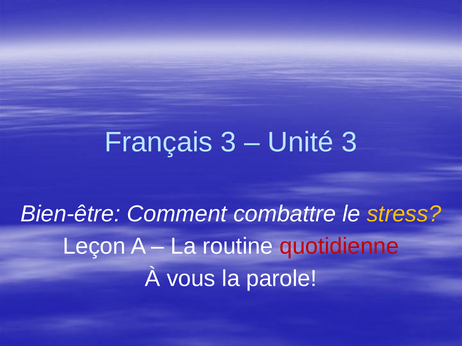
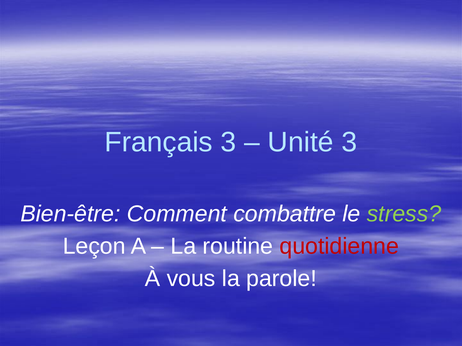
stress colour: yellow -> light green (404, 214)
